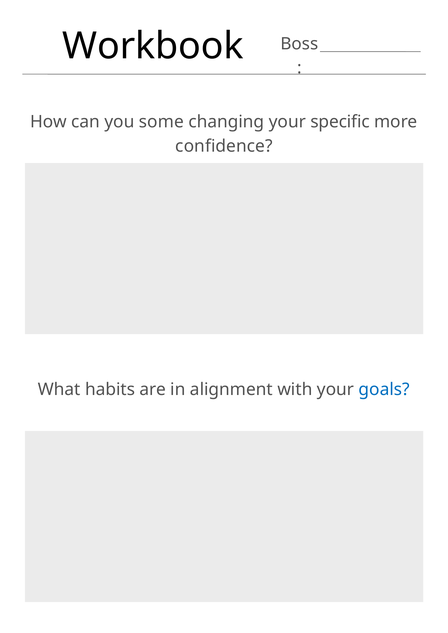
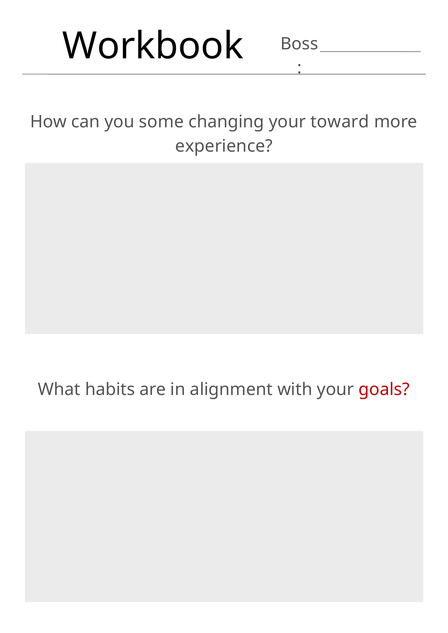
specific: specific -> toward (340, 122)
confidence: confidence -> experience (224, 146)
goals colour: blue -> red (384, 390)
